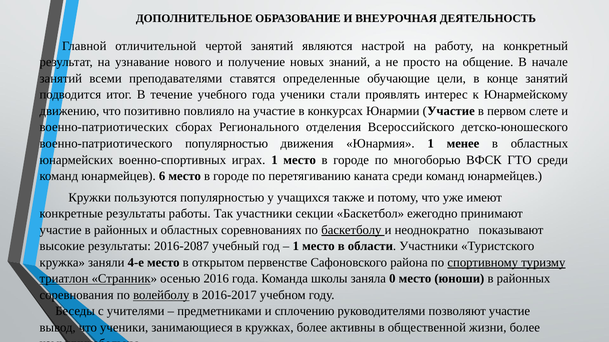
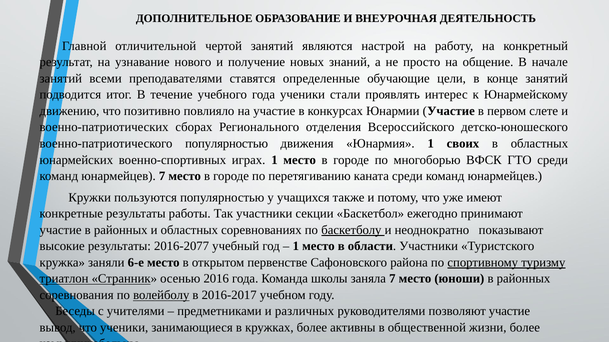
менее: менее -> своих (463, 144)
юнармейцев 6: 6 -> 7 (162, 176)
2016-2087: 2016-2087 -> 2016-2077 (182, 247)
4-е: 4-е -> 6-е (136, 263)
заняла 0: 0 -> 7 (392, 279)
сплочению: сплочению -> различных (305, 312)
